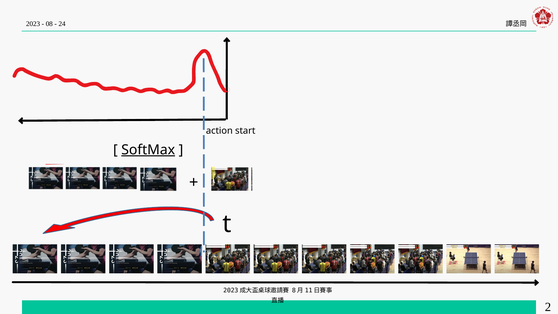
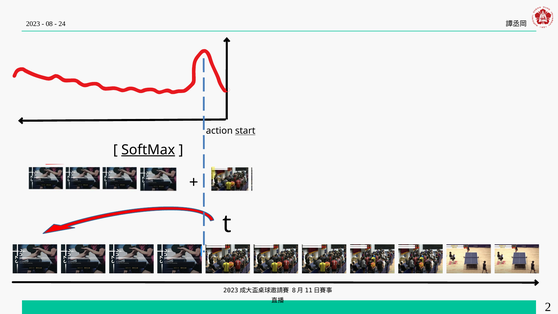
start underline: none -> present (245, 131)
